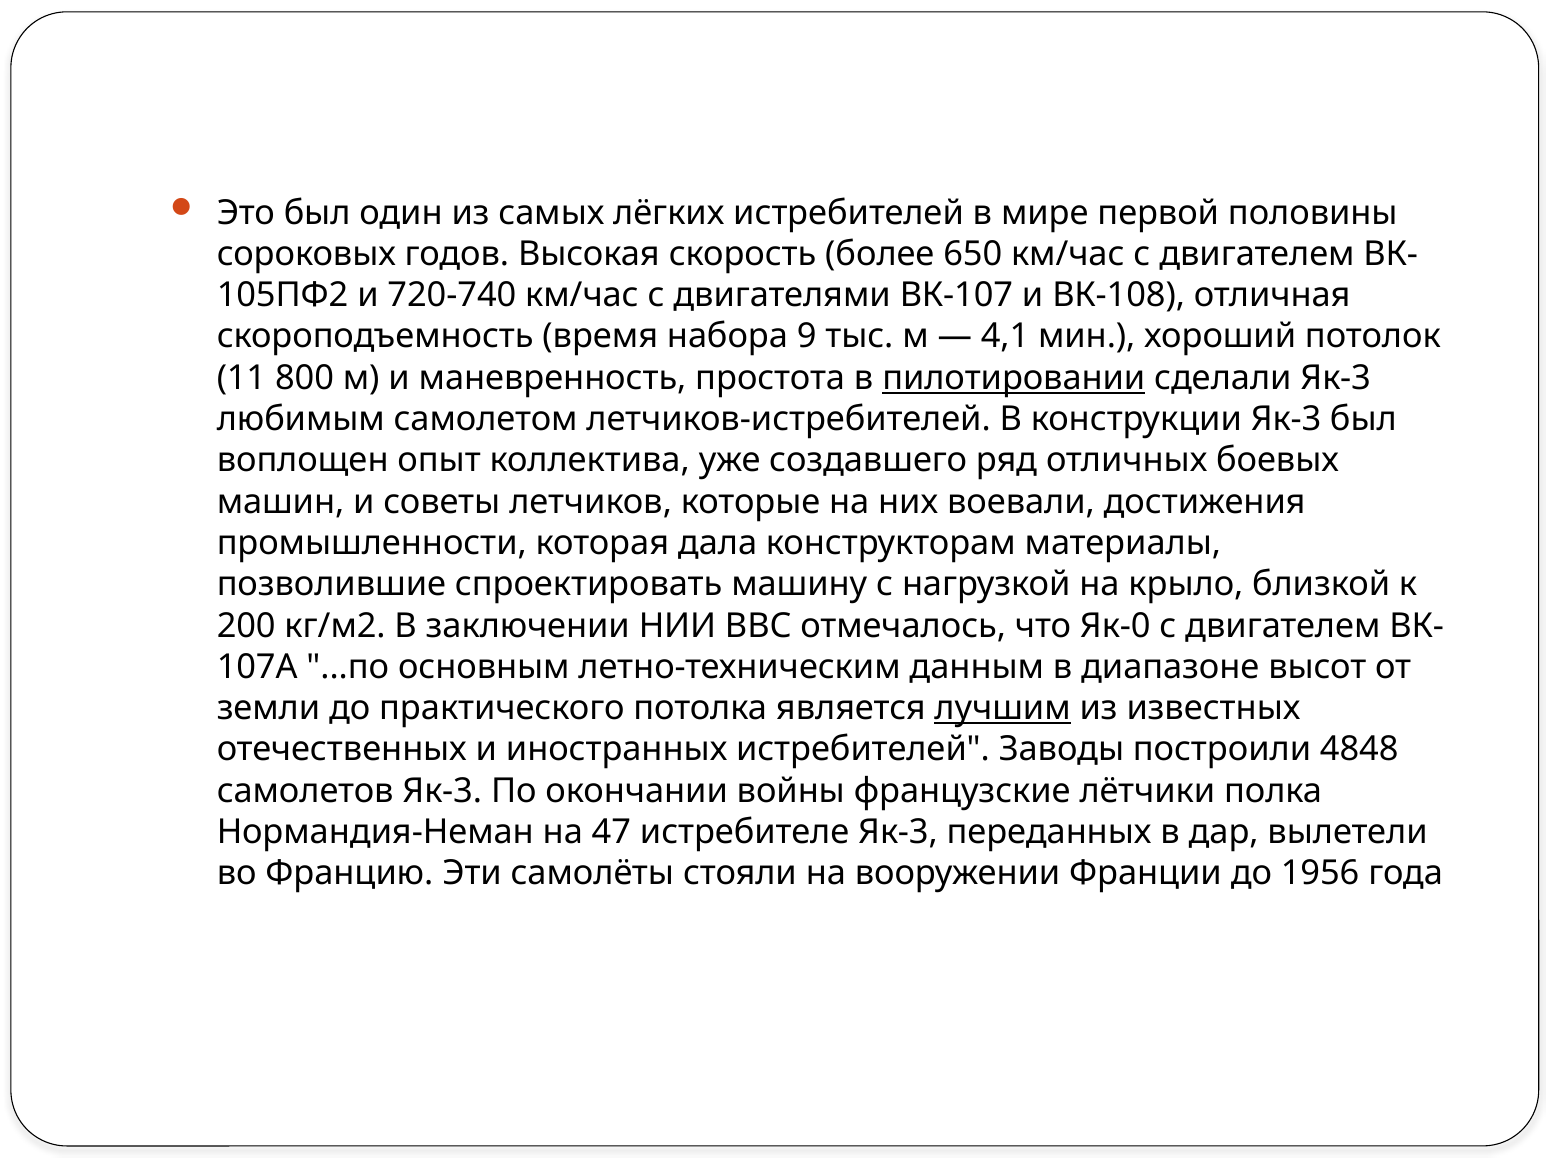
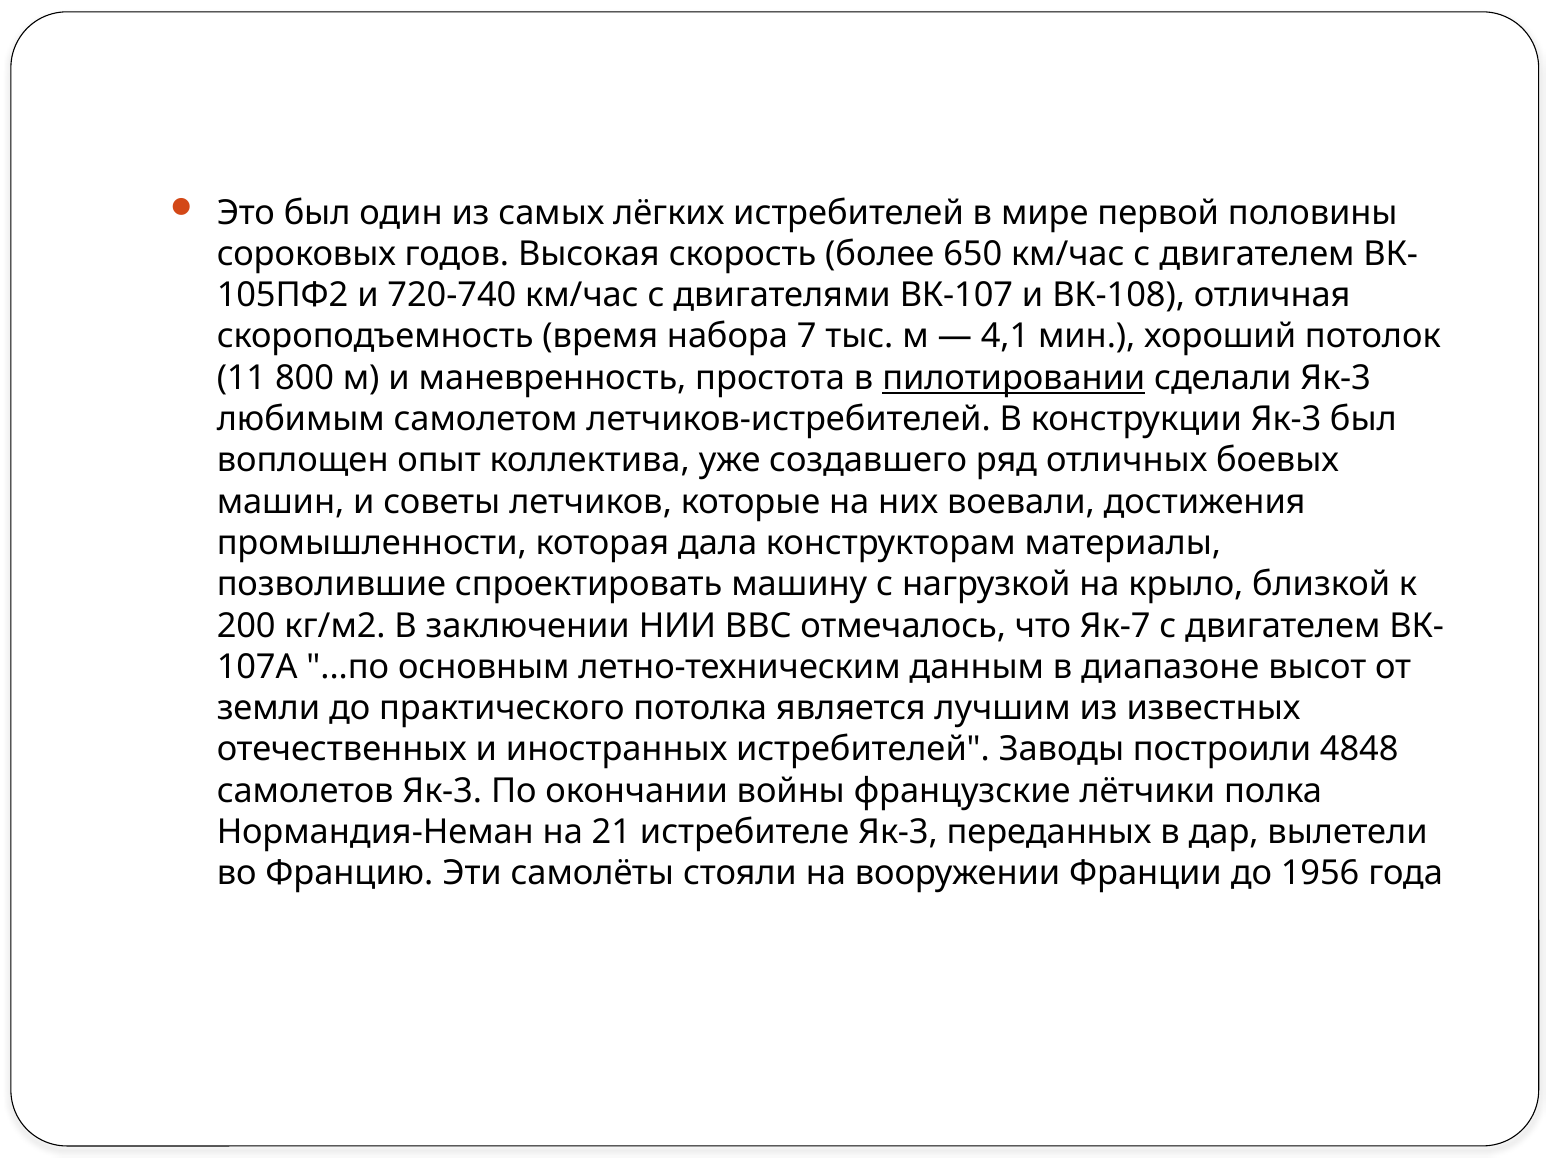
9: 9 -> 7 (807, 337)
Як-0: Як-0 -> Як-7 (1115, 626)
лучшим underline: present -> none (1003, 709)
47: 47 -> 21 (611, 833)
